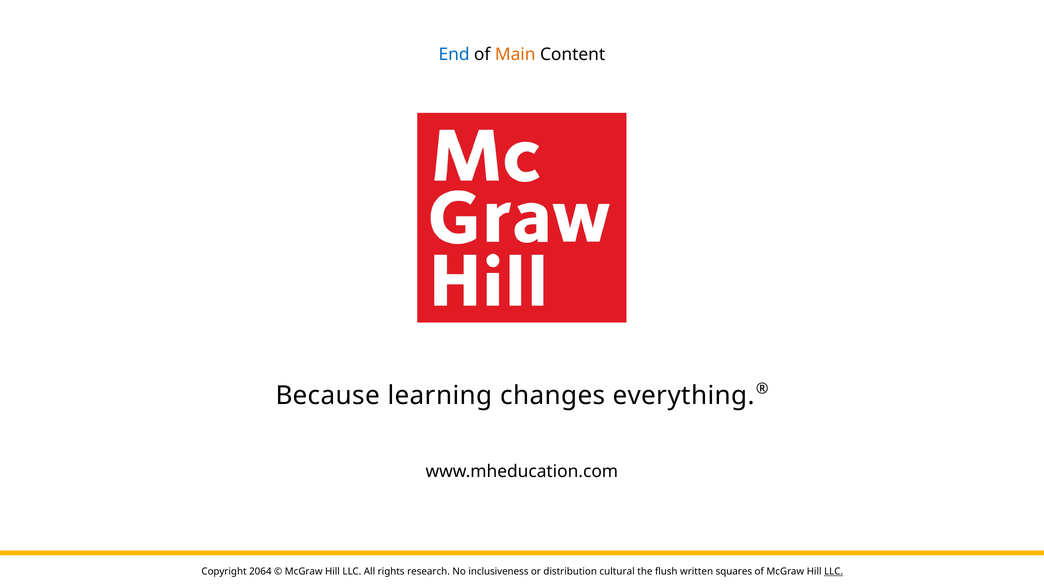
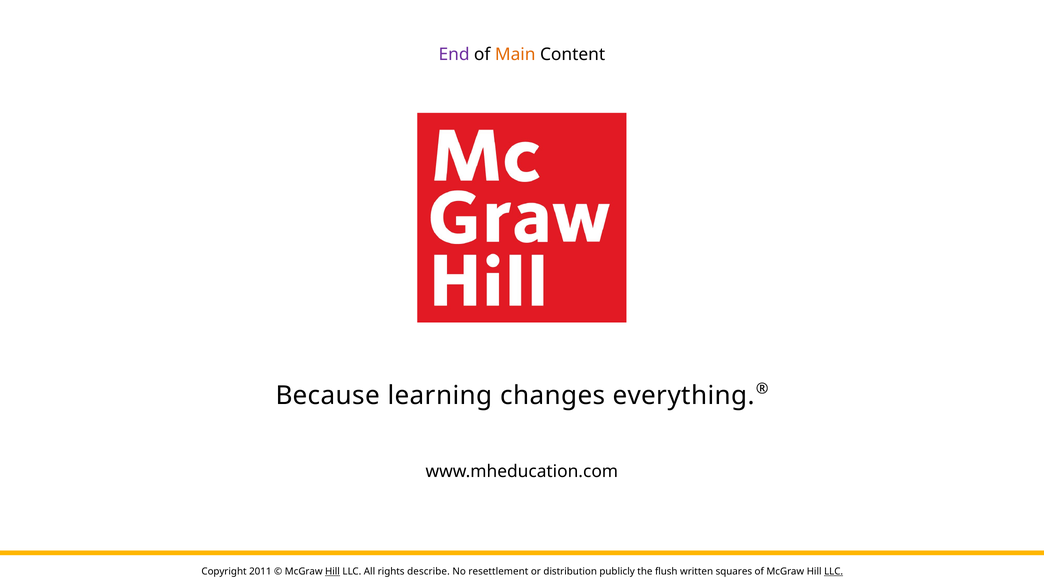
End colour: blue -> purple (454, 55)
2064: 2064 -> 2011 (260, 572)
Hill underline: none -> present (332, 572)
research: research -> describe (429, 572)
inclusiveness: inclusiveness -> resettlement (498, 572)
cultural: cultural -> publicly (617, 572)
